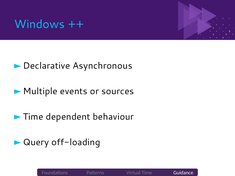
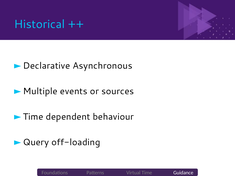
Windows: Windows -> Historical (39, 24)
